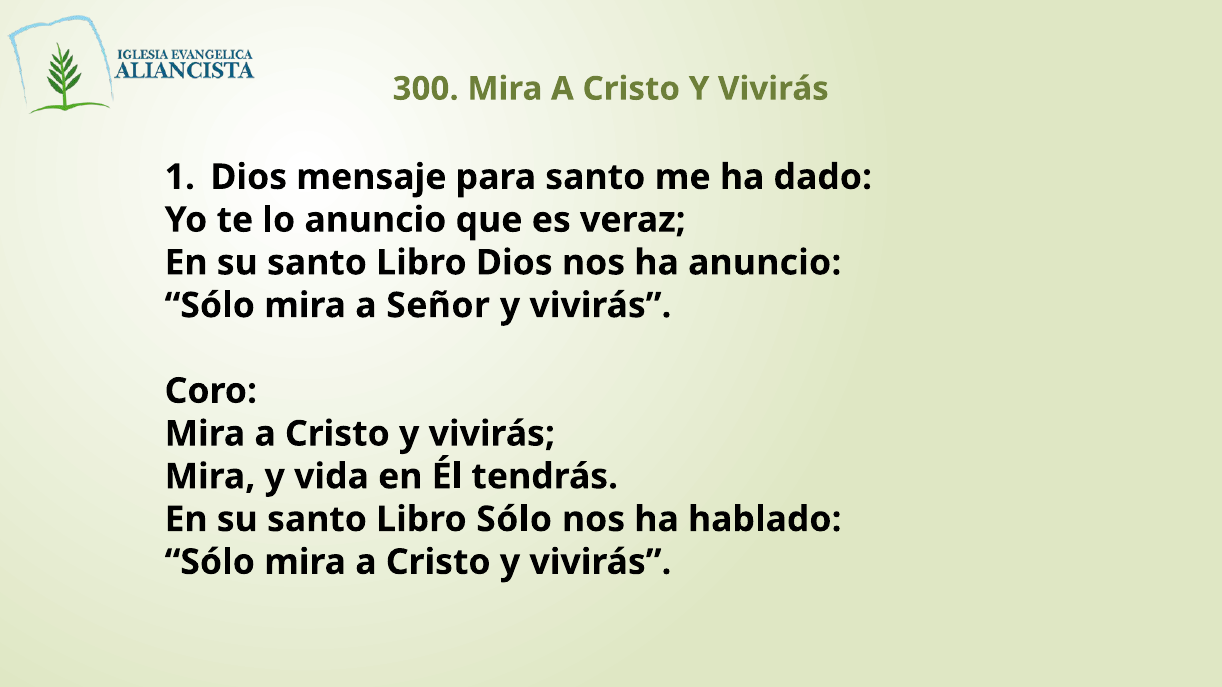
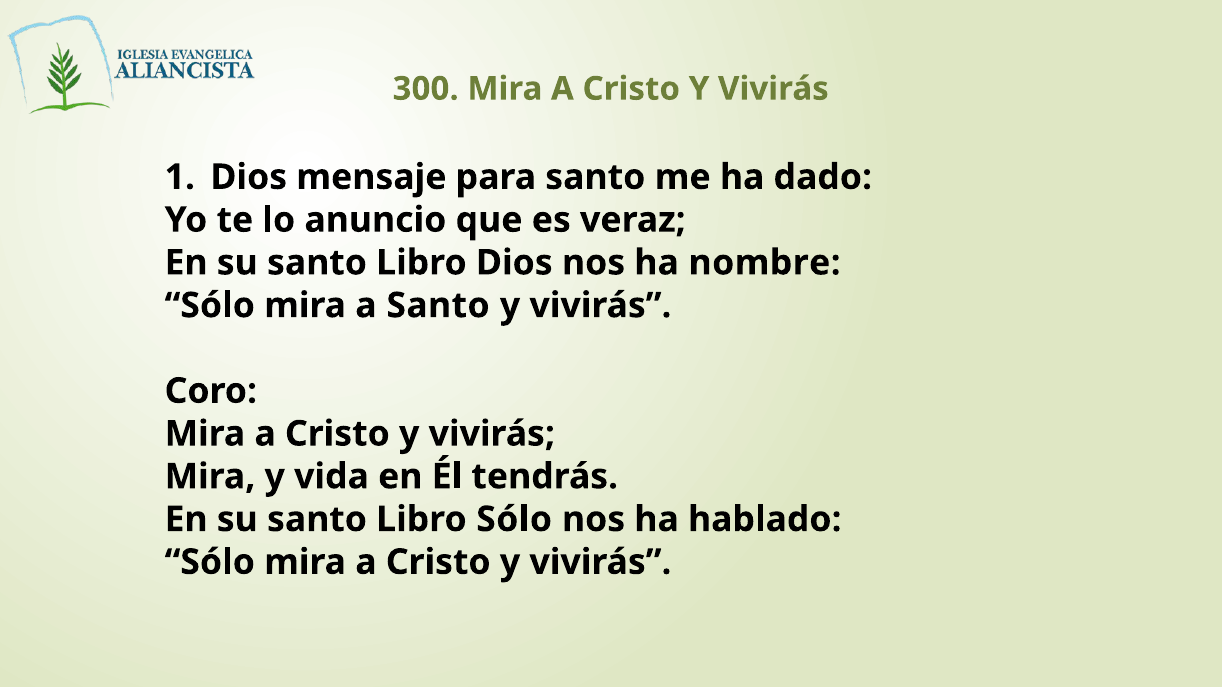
ha anuncio: anuncio -> nombre (765, 263)
a Señor: Señor -> Santo (438, 306)
